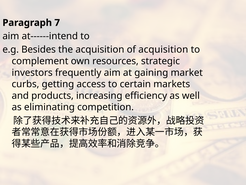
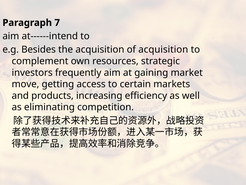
curbs: curbs -> move (25, 84)
